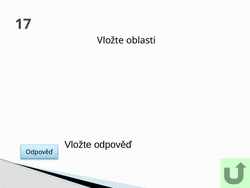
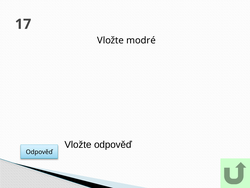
oblasti: oblasti -> modré (141, 40)
